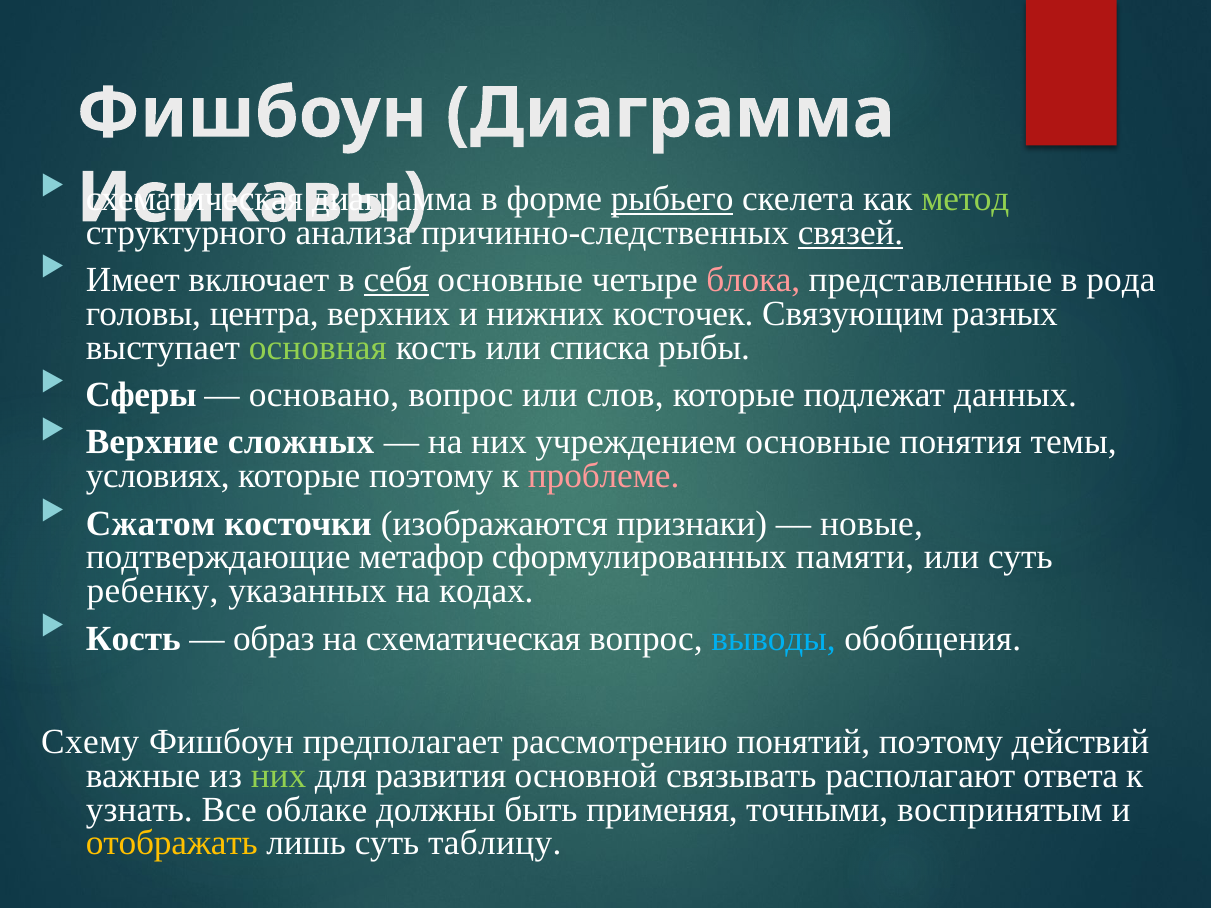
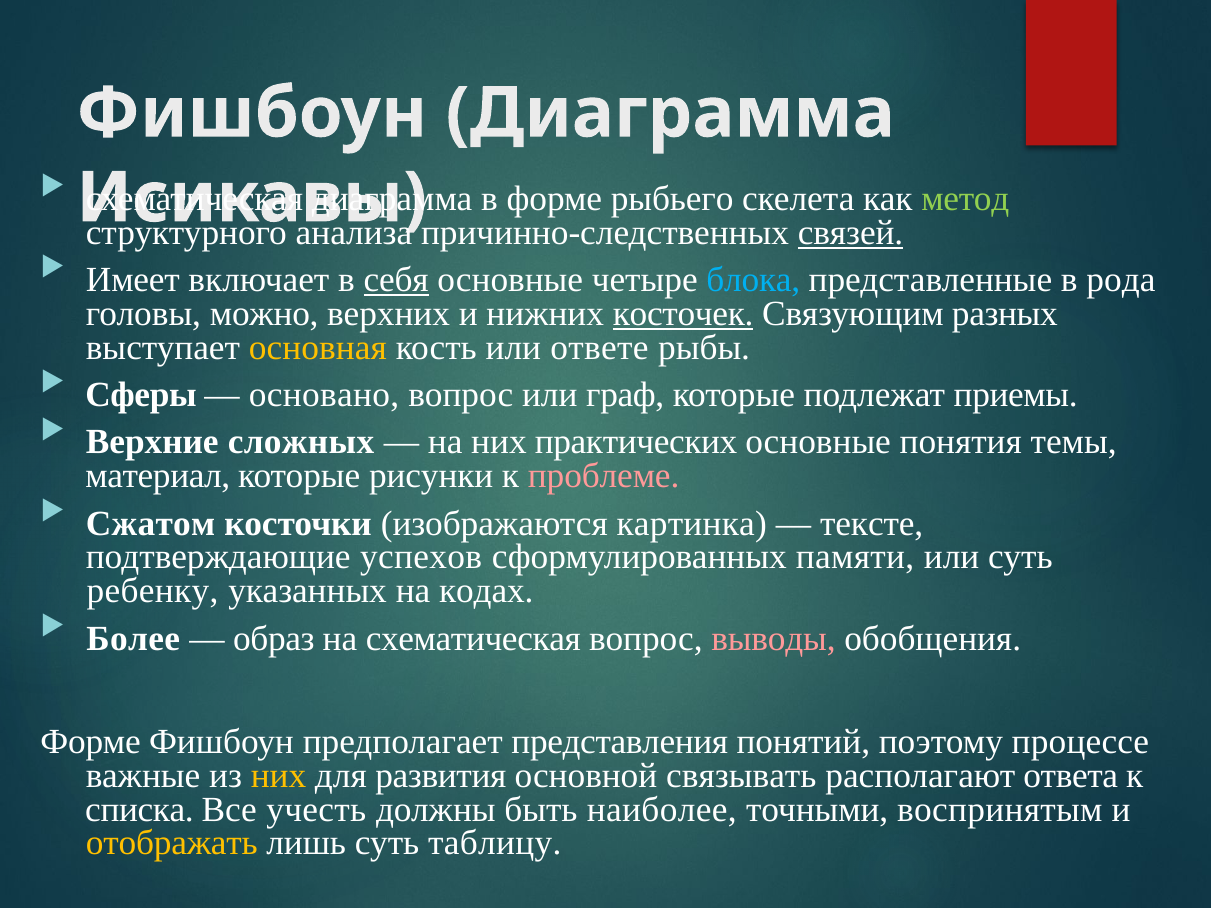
рыбьего underline: present -> none (672, 199)
блока colour: pink -> light blue (753, 280)
центра: центра -> можно (264, 314)
косточек underline: none -> present (683, 314)
основная colour: light green -> yellow (318, 348)
списка: списка -> ответе (599, 348)
слов: слов -> граф (625, 395)
данных: данных -> приемы (1016, 395)
учреждением: учреждением -> практических (636, 442)
условиях: условиях -> материал (158, 476)
которые поэтому: поэтому -> рисунки (431, 476)
признаки: признаки -> картинка (692, 524)
новые: новые -> тексте (872, 524)
метафор: метафор -> успехов (421, 557)
Кость: Кость -> Более (133, 639)
выводы colour: light blue -> pink (774, 639)
Схему: Схему -> Форме (91, 742)
рассмотрению: рассмотрению -> представления (620, 742)
действий: действий -> процессе (1080, 742)
них colour: light green -> yellow (279, 776)
узнать: узнать -> списка (140, 810)
облаке: облаке -> учесть (316, 810)
применяя: применяя -> наиболее (662, 810)
